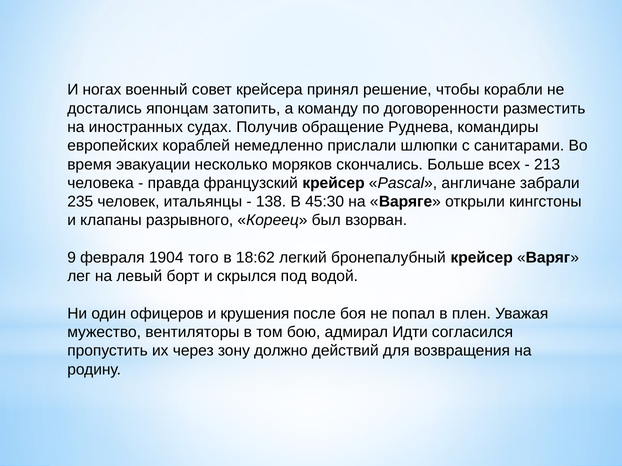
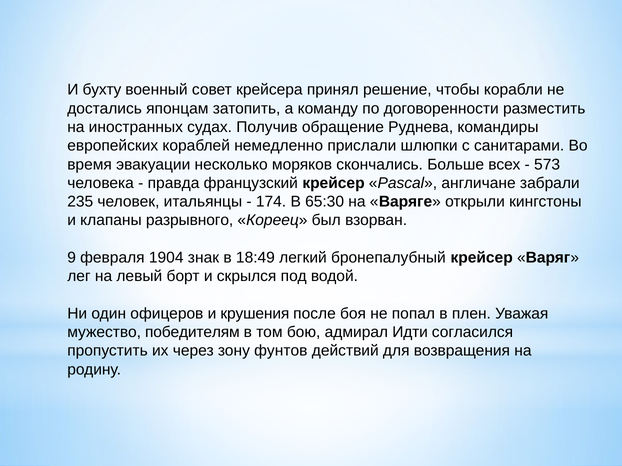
ногах: ногах -> бухту (102, 90)
213: 213 -> 573 (547, 165)
138: 138 -> 174 (271, 202)
45:30: 45:30 -> 65:30 (325, 202)
того: того -> знак (203, 258)
18:62: 18:62 -> 18:49 (255, 258)
вентиляторы: вентиляторы -> победителям (192, 333)
должно: должно -> фунтов (281, 351)
